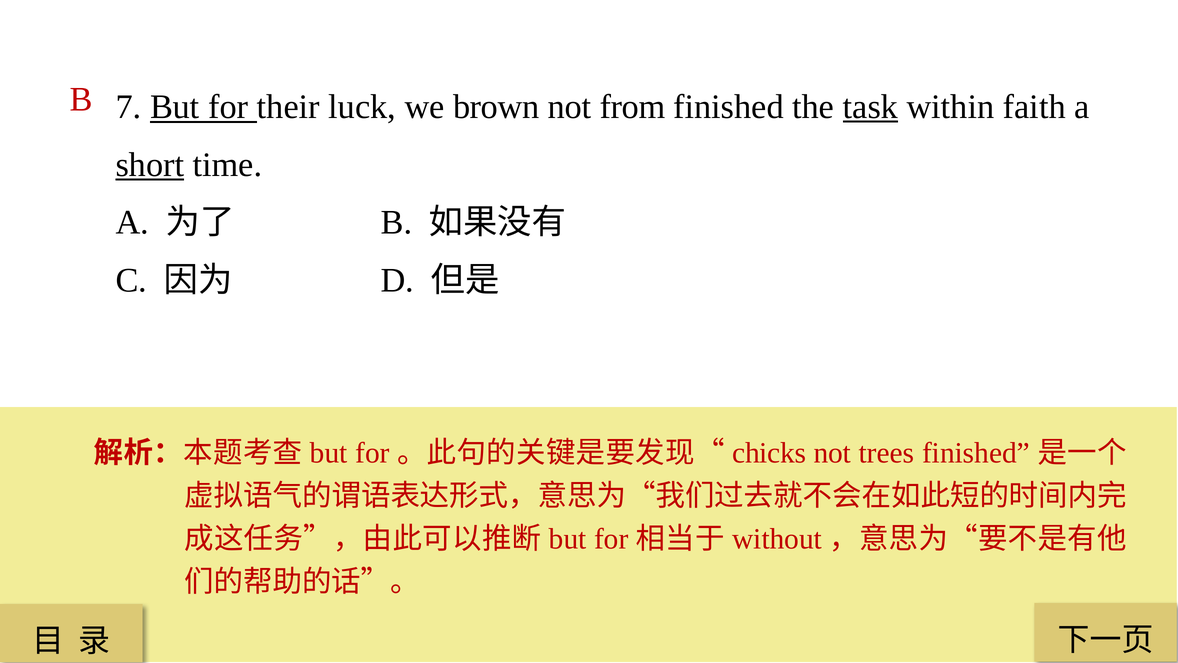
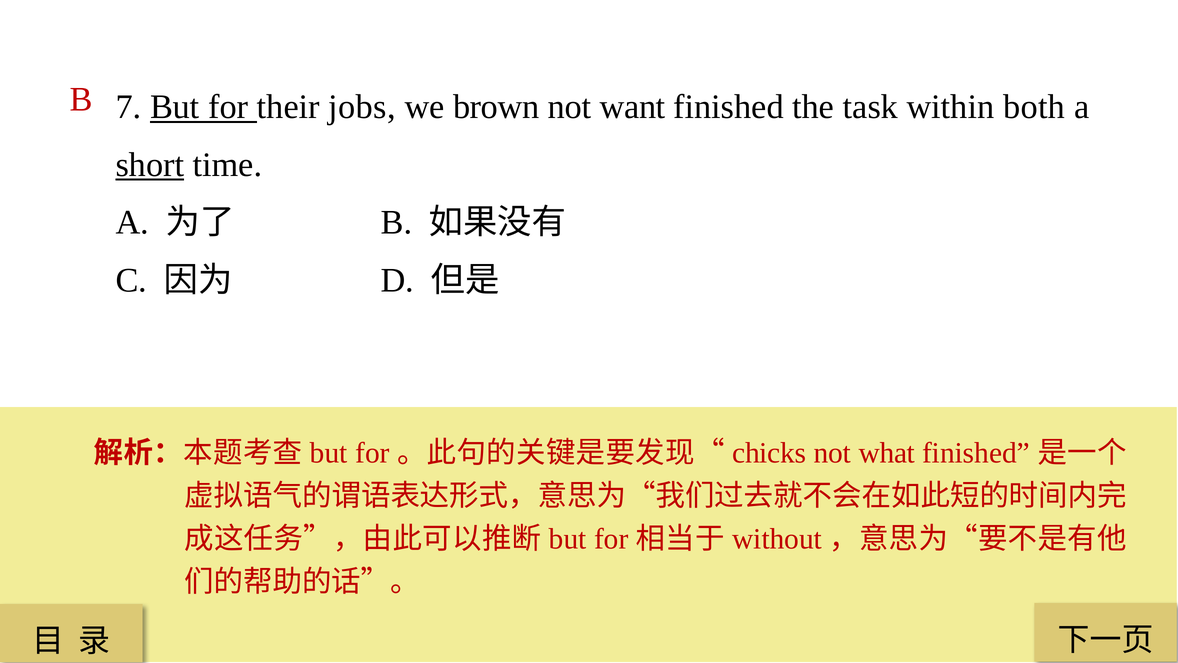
luck: luck -> jobs (362, 107)
from: from -> want (633, 107)
task underline: present -> none (870, 107)
faith: faith -> both (1034, 107)
trees: trees -> what (887, 453)
